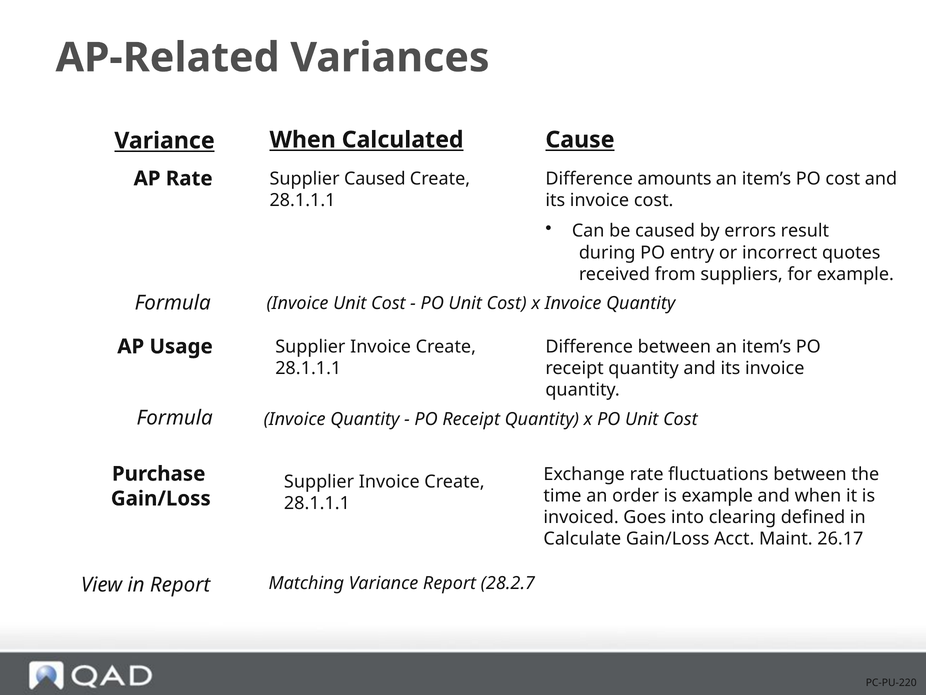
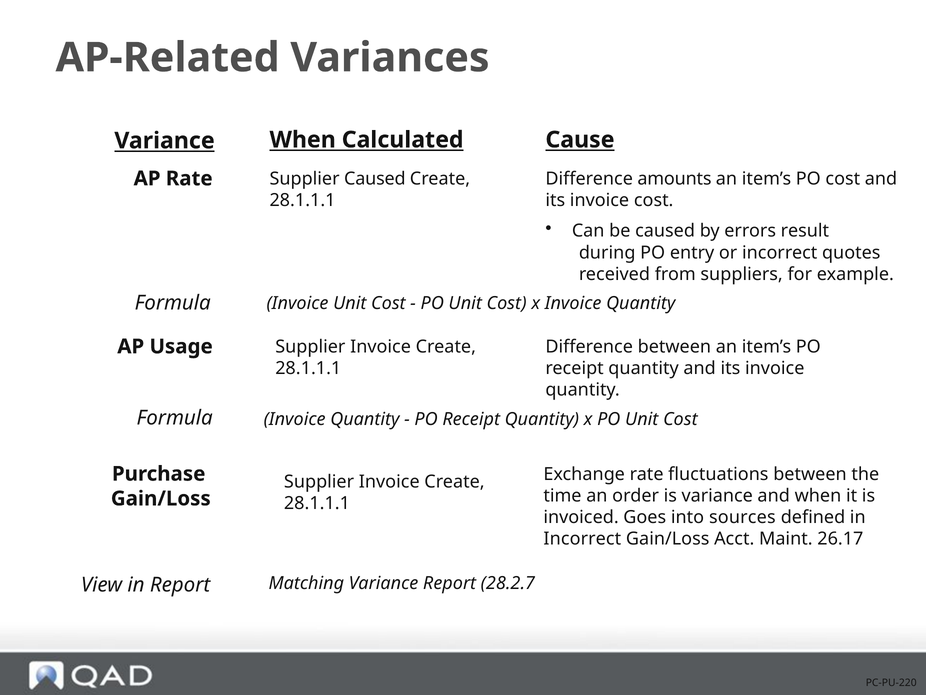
is example: example -> variance (717, 495)
clearing: clearing -> sources (742, 517)
Calculate: Calculate -> Incorrect (582, 539)
